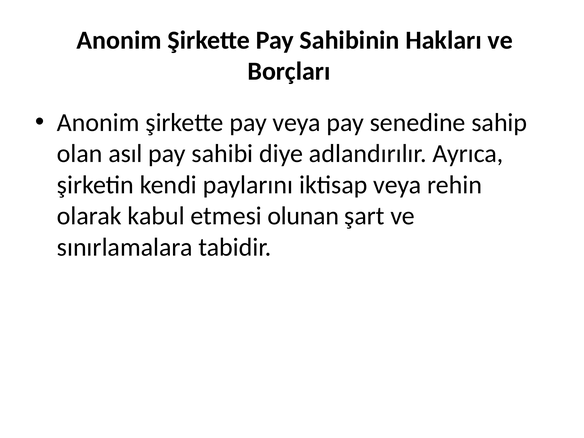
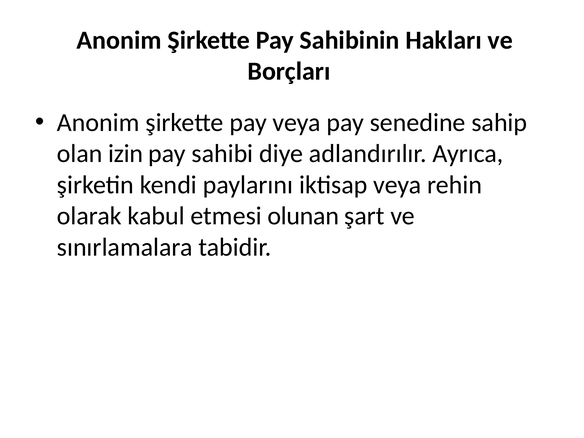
asıl: asıl -> izin (126, 154)
